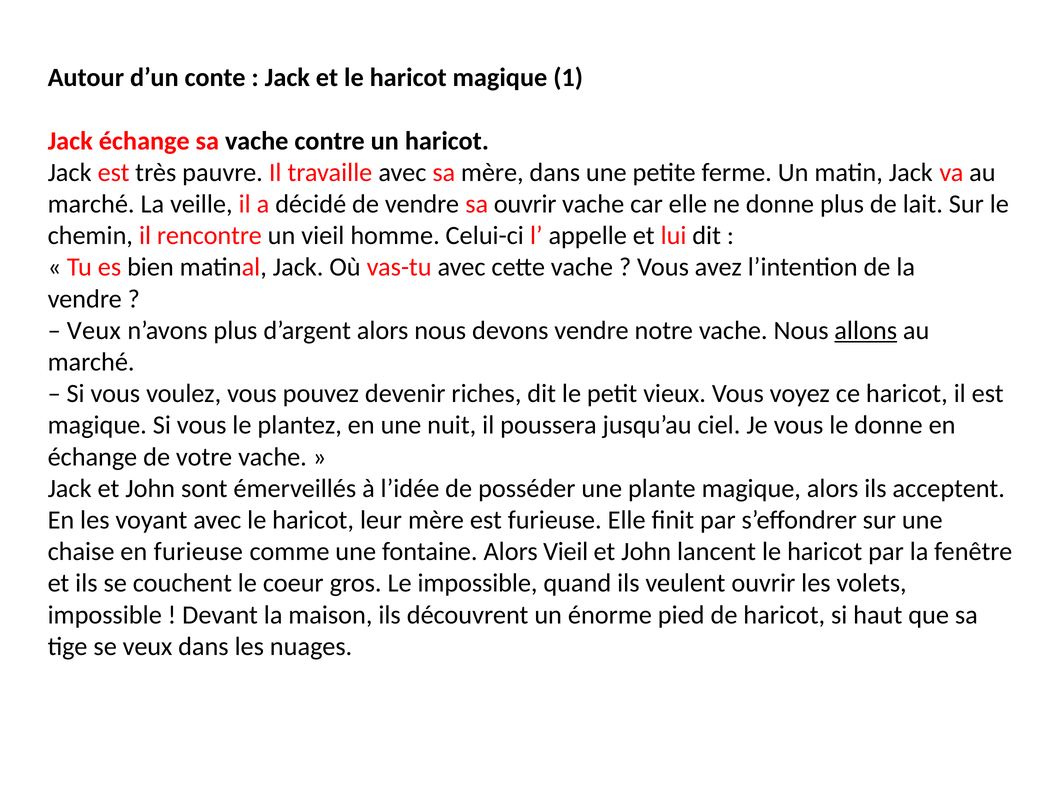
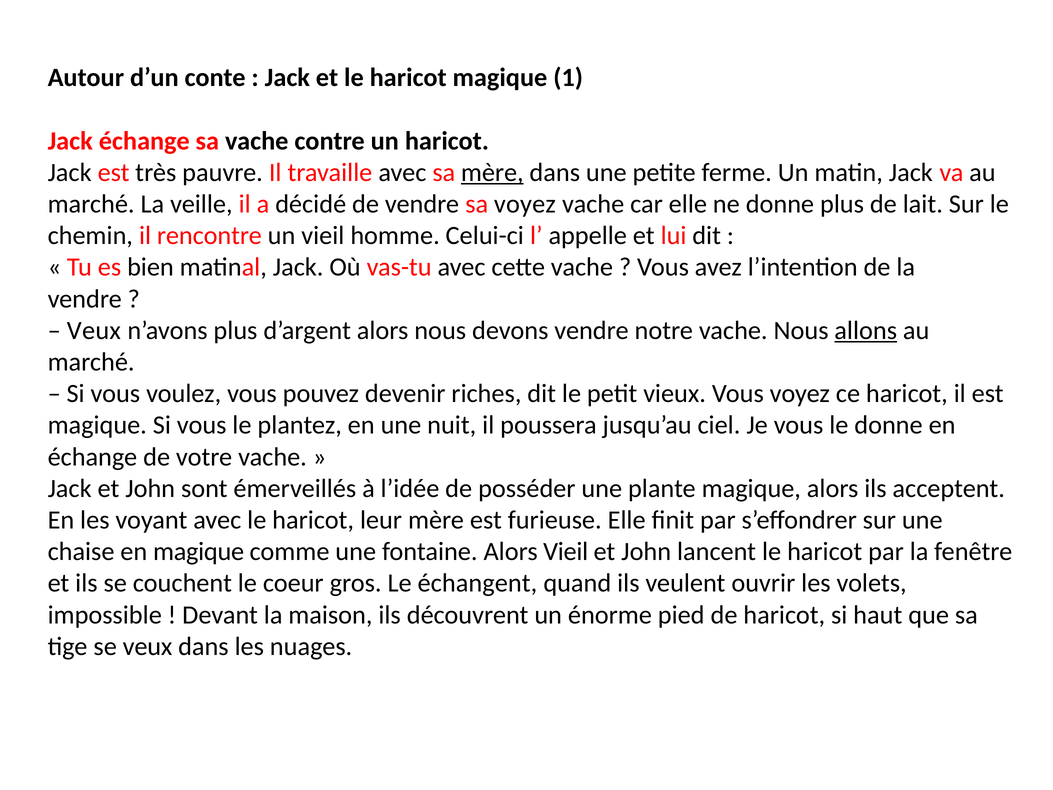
mère underline: none -> present (492, 172)
sa ouvrir: ouvrir -> voyez (525, 204)
en furieuse: furieuse -> magique (199, 552)
Le impossible: impossible -> échangent (477, 583)
